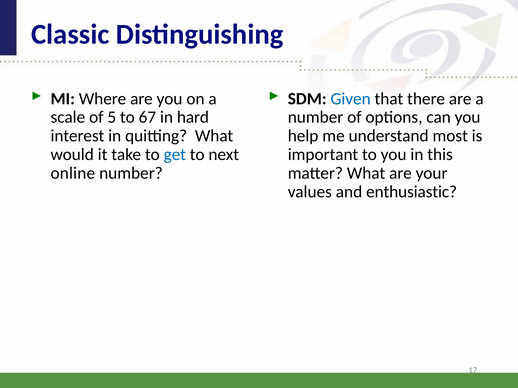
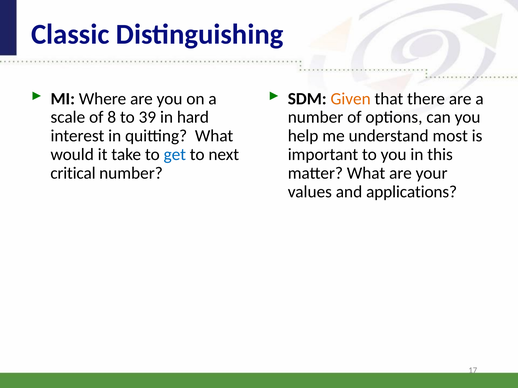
Given colour: blue -> orange (351, 99)
5: 5 -> 8 (112, 117)
67: 67 -> 39 (147, 117)
online: online -> critical (73, 173)
enthusiastic: enthusiastic -> applications (412, 192)
